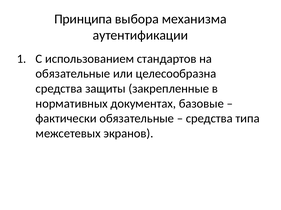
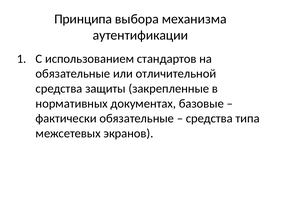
целесообразна: целесообразна -> отличительной (176, 74)
